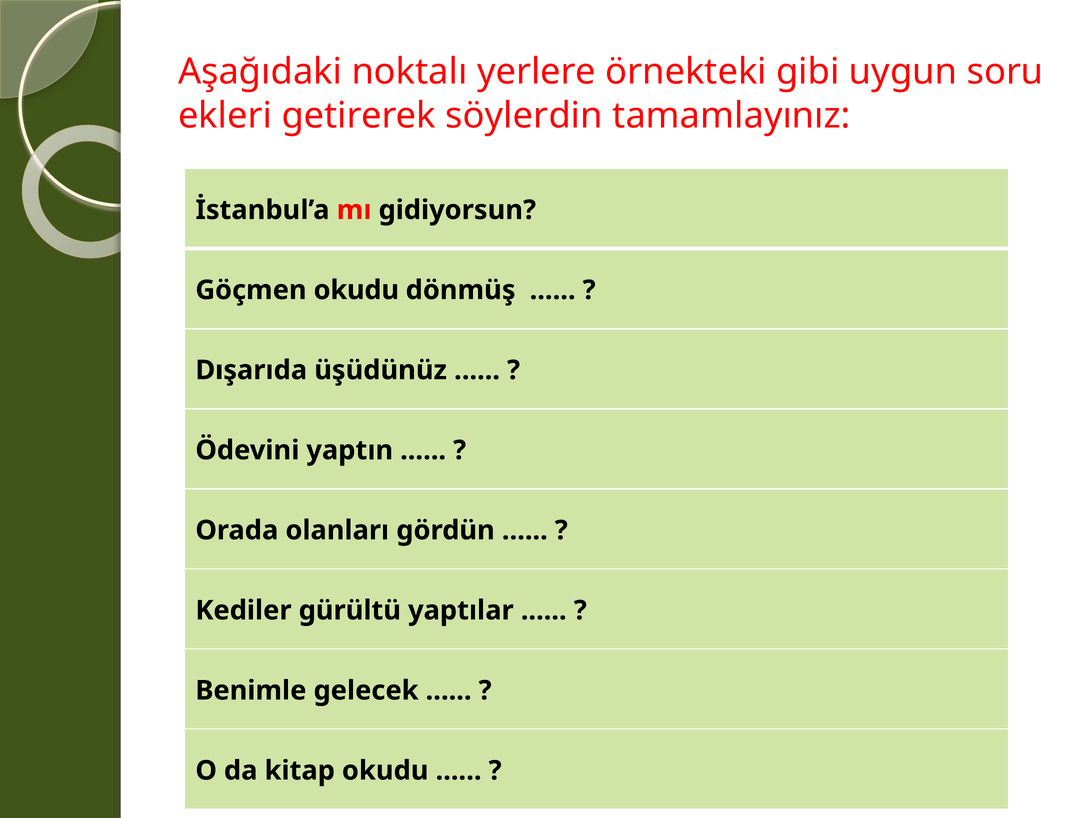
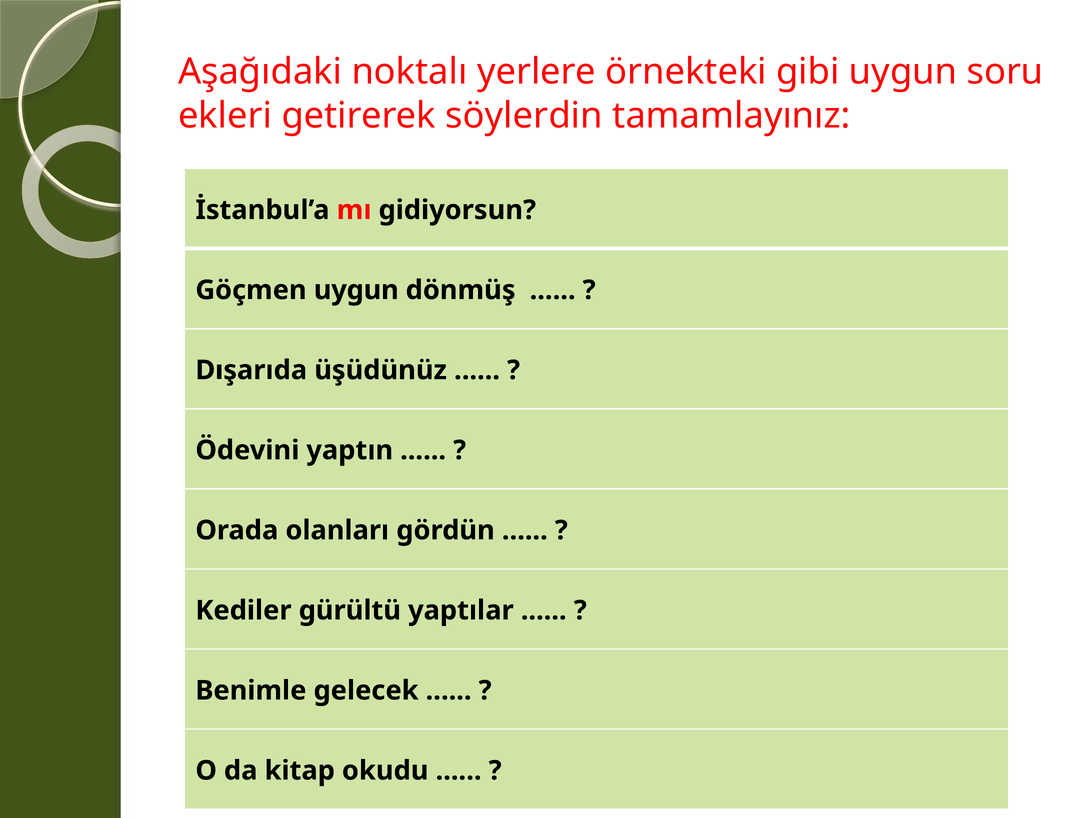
Göçmen okudu: okudu -> uygun (356, 290)
